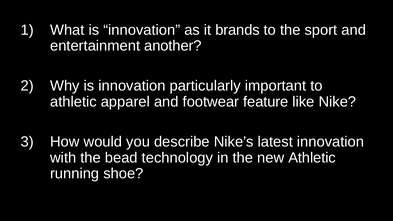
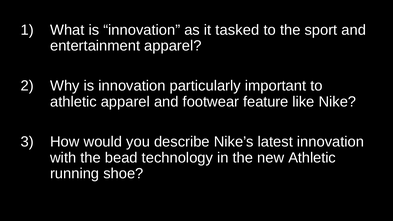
brands: brands -> tasked (237, 30)
entertainment another: another -> apparel (173, 46)
